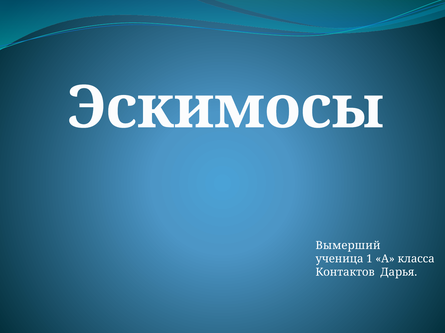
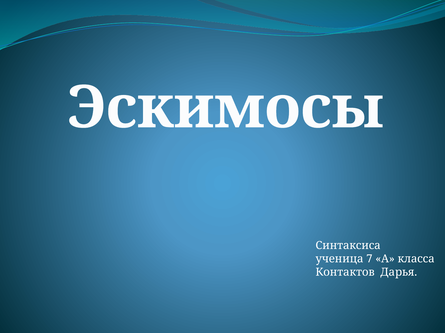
Вымерший: Вымерший -> Синтаксиса (348, 246)
1: 1 -> 7 (369, 259)
